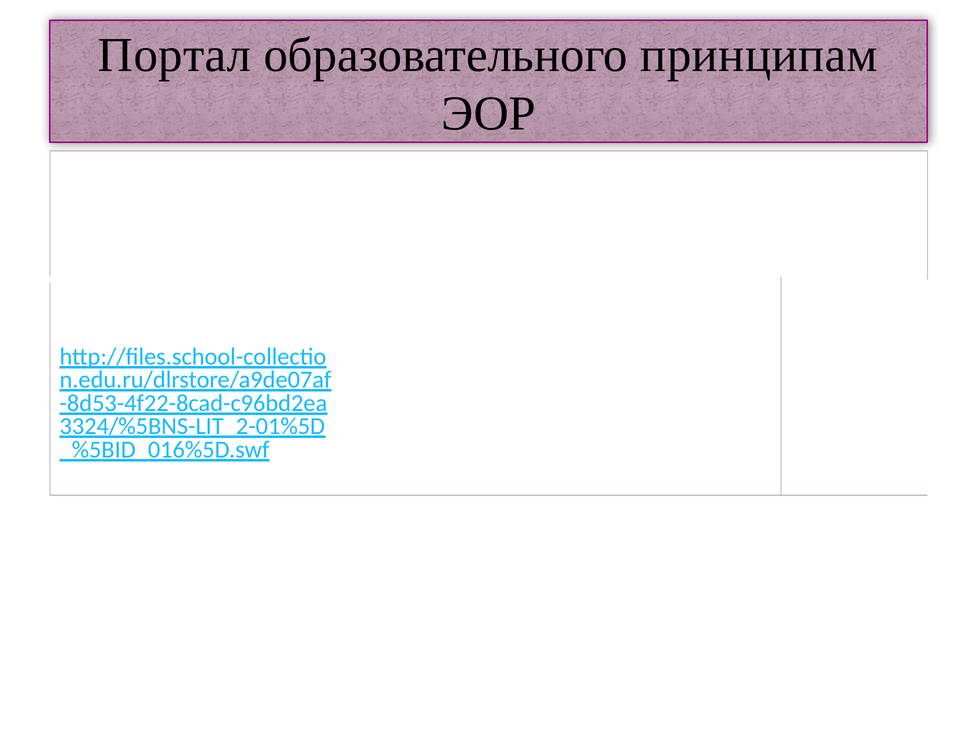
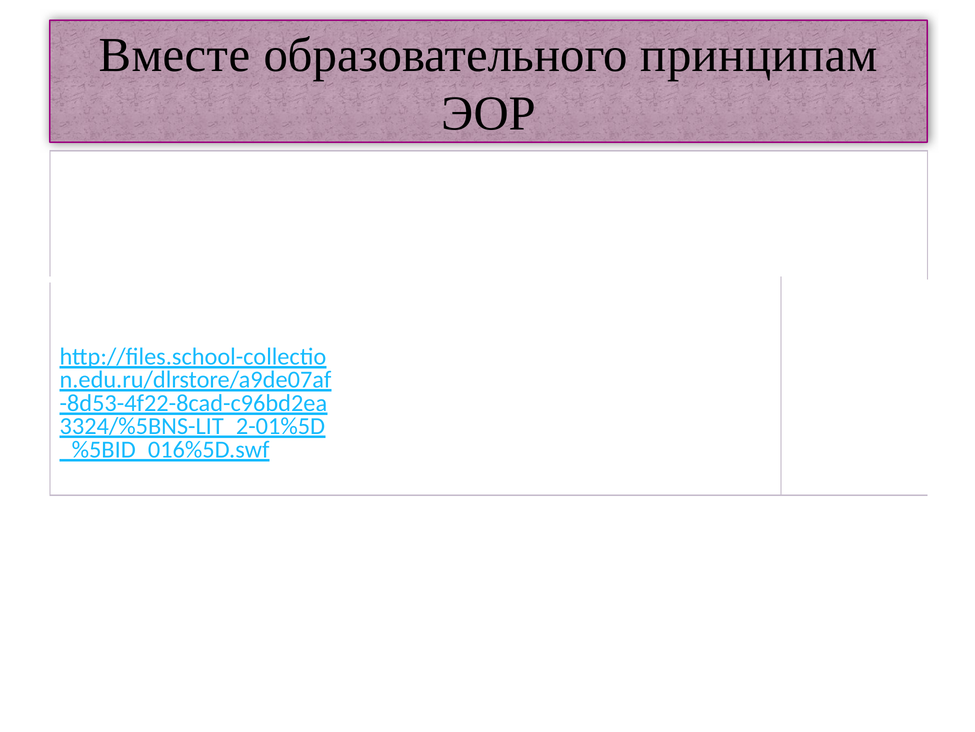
Портал: Портал -> Вместе (174, 55)
